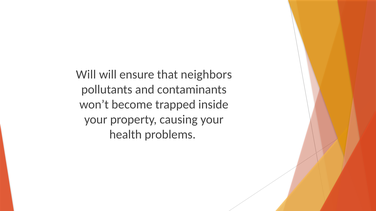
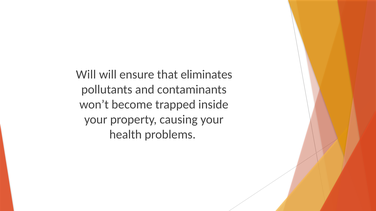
neighbors: neighbors -> eliminates (206, 75)
